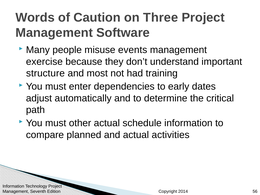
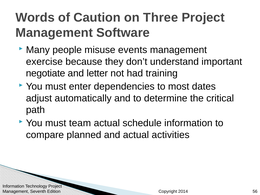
structure: structure -> negotiate (46, 73)
most: most -> letter (97, 73)
early: early -> most (179, 87)
other: other -> team (80, 123)
